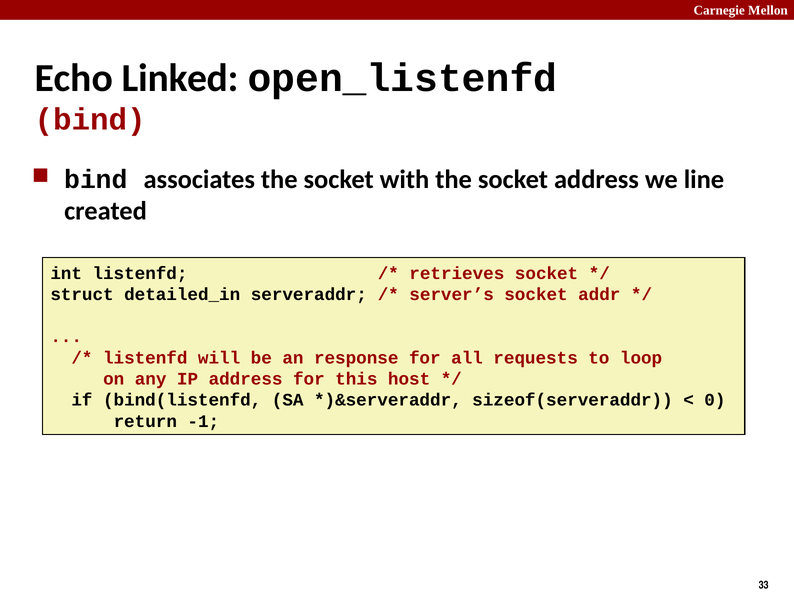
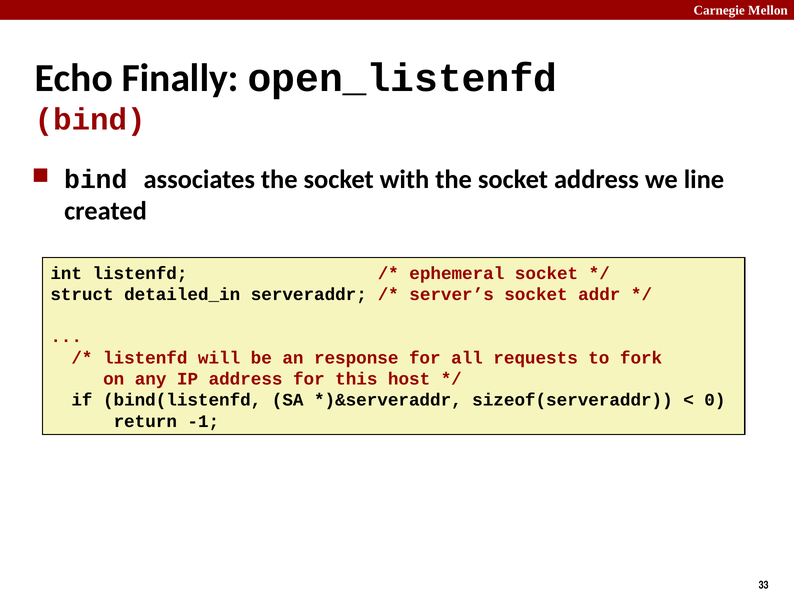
Linked: Linked -> Finally (180, 78)
retrieves: retrieves -> ephemeral (457, 273)
loop: loop -> fork (641, 358)
